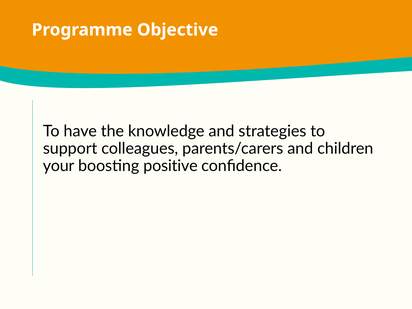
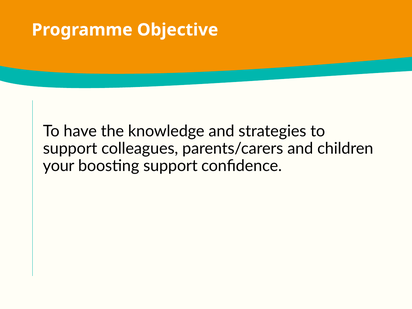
boosting positive: positive -> support (170, 166)
